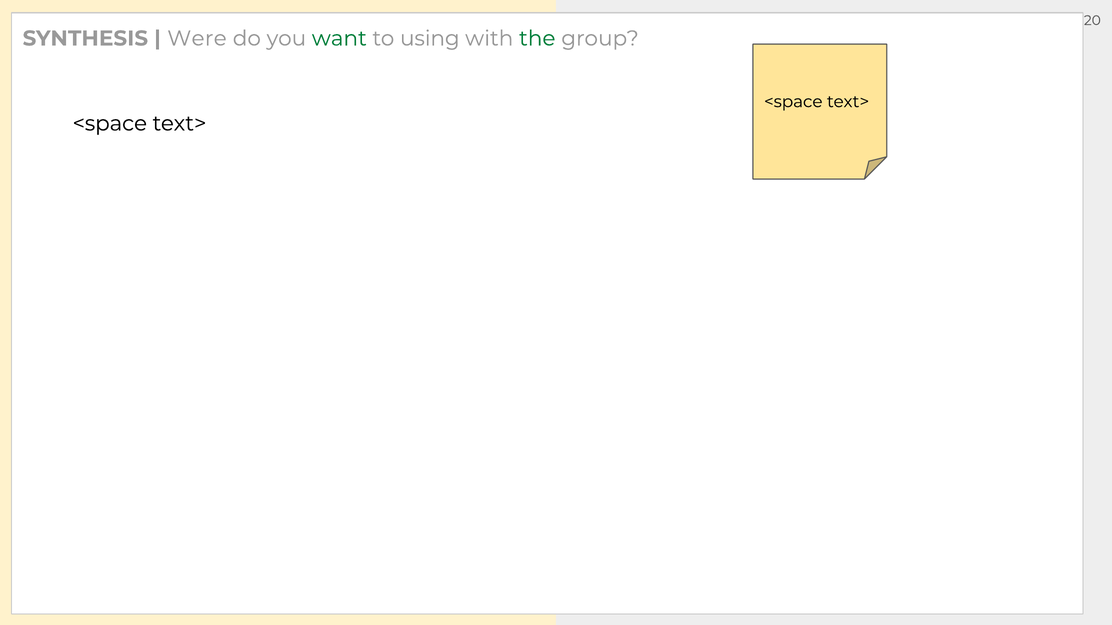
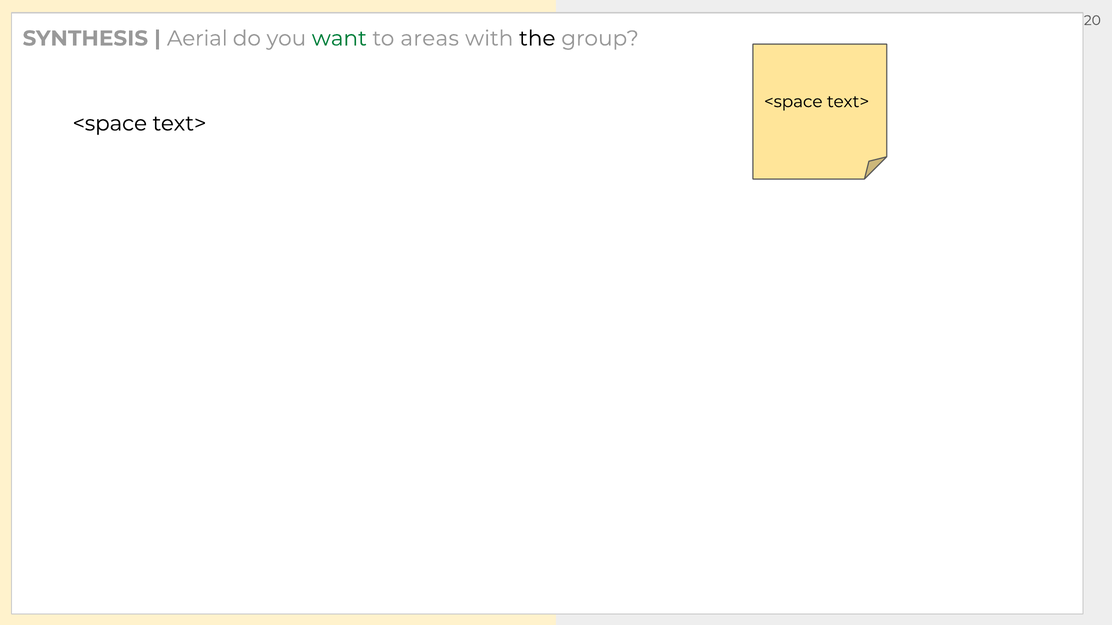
Were: Were -> Aerial (197, 38)
to using: using -> areas (430, 38)
the colour: green -> black (537, 38)
